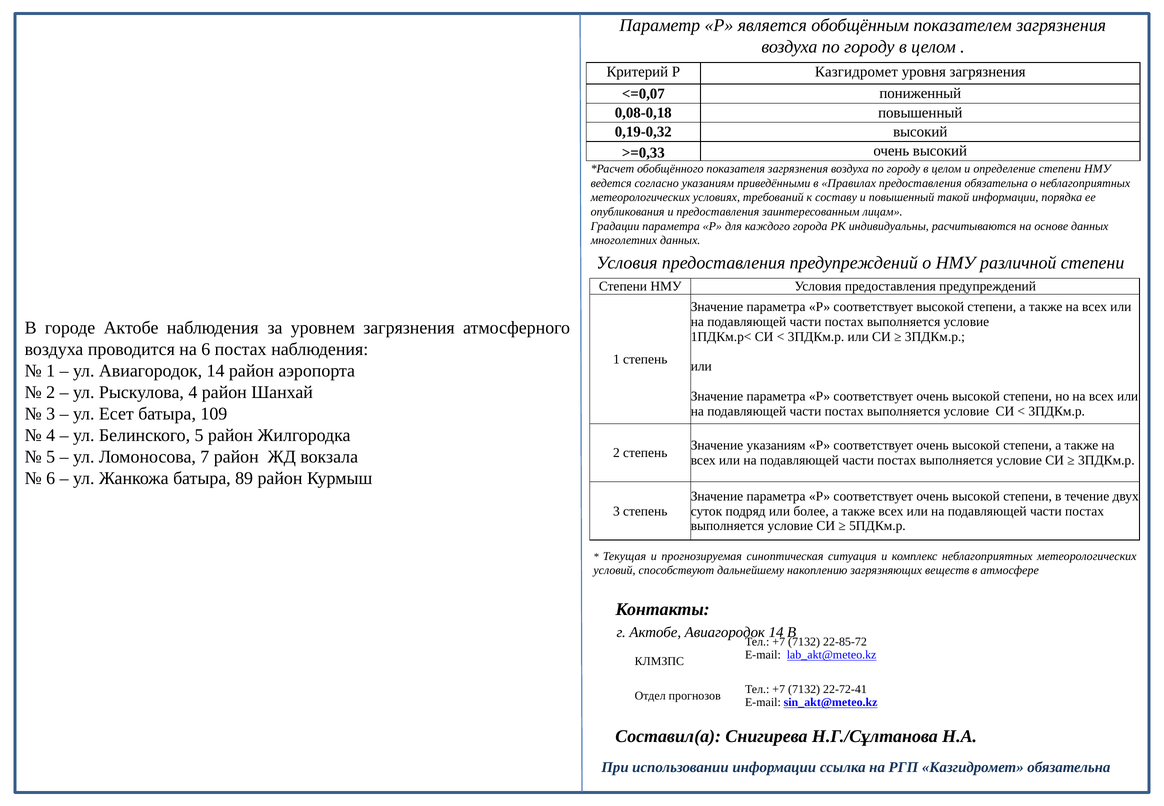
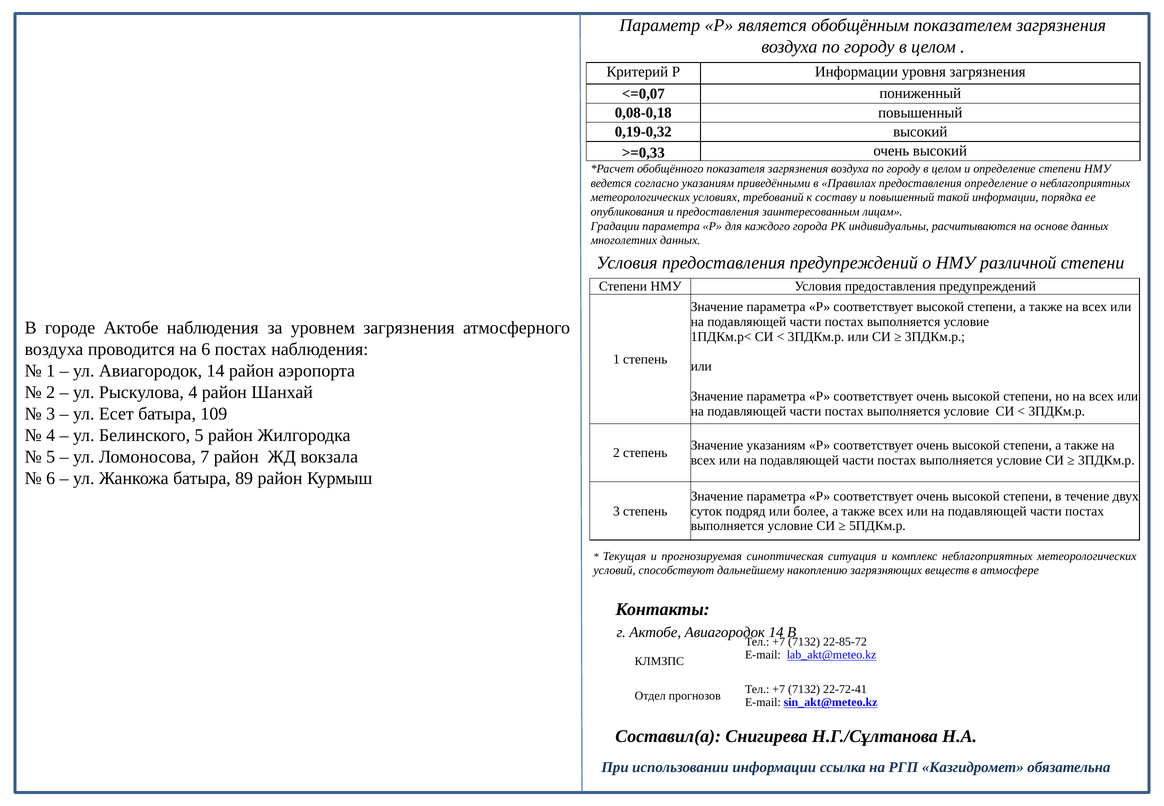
Р Казгидромет: Казгидромет -> Информации (857, 72)
предоставления обязательна: обязательна -> определение (996, 183)
